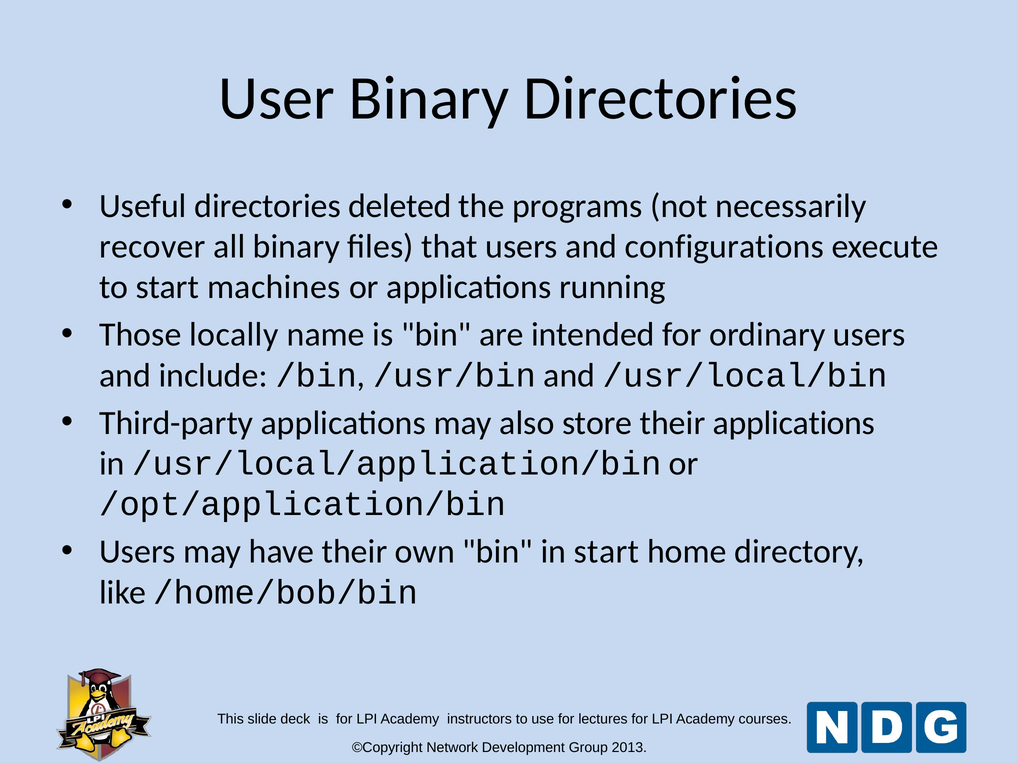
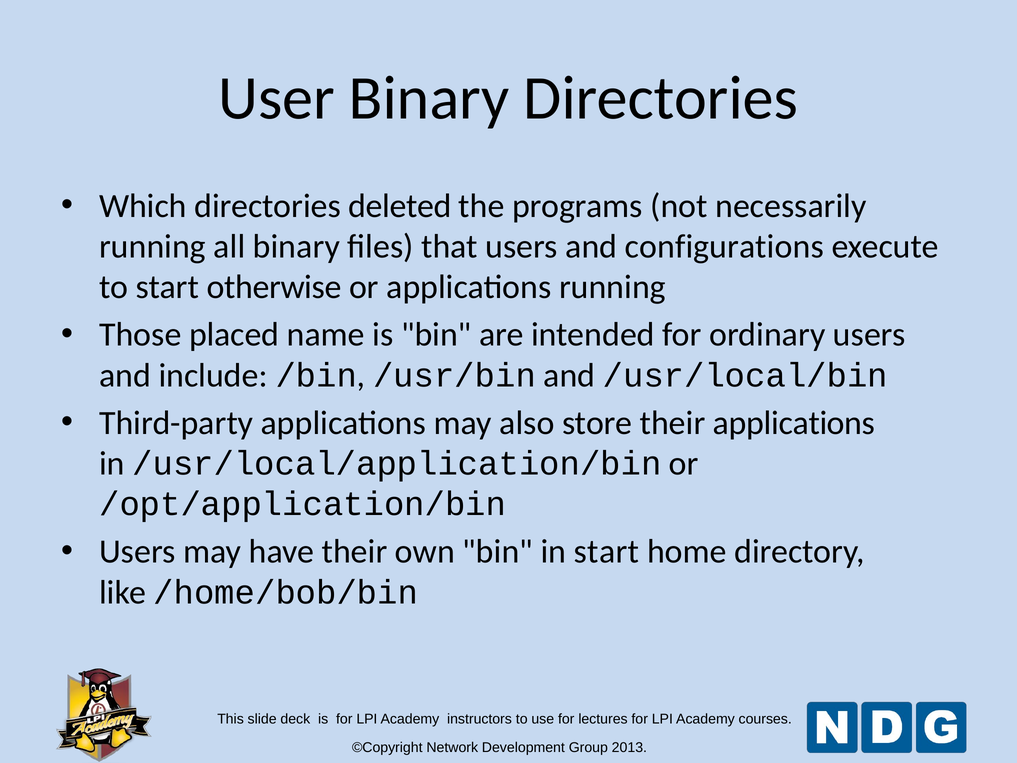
Useful: Useful -> Which (143, 206)
recover: recover -> running (153, 246)
machines: machines -> otherwise (274, 287)
locally: locally -> placed (234, 335)
